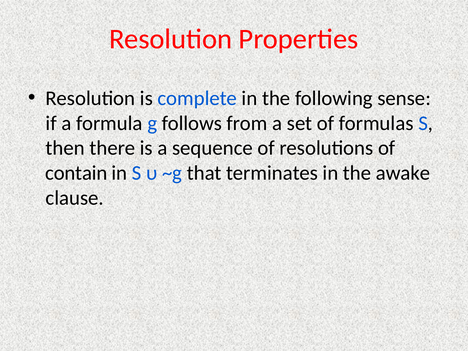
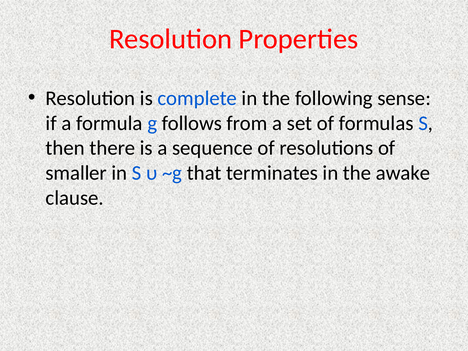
contain: contain -> smaller (76, 173)
